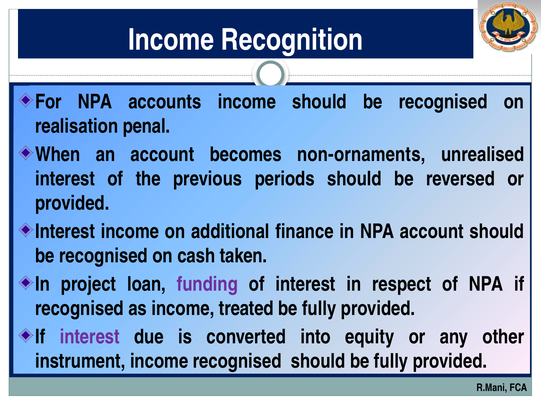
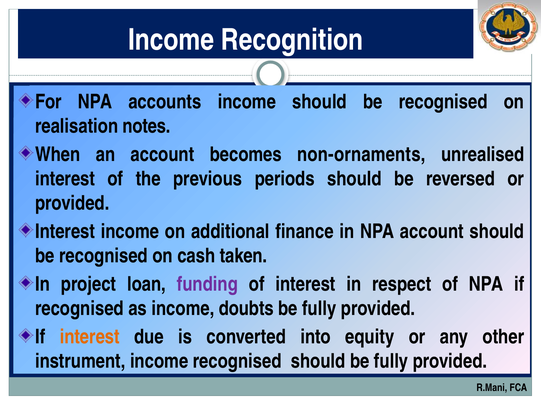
penal: penal -> notes (147, 126)
treated: treated -> doubts (246, 309)
interest colour: purple -> orange (90, 338)
